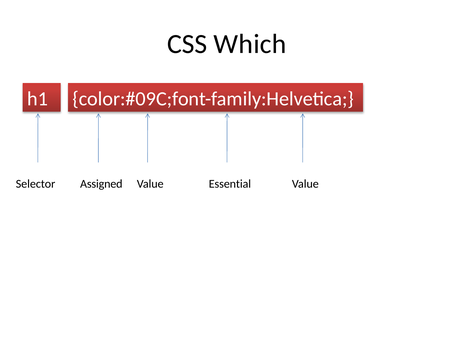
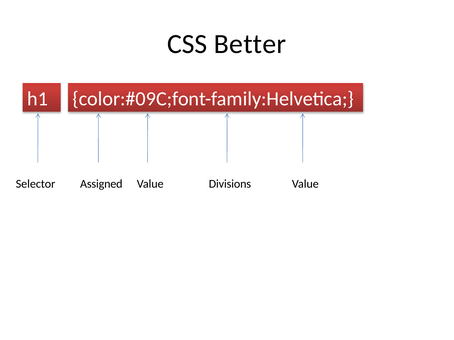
Which: Which -> Better (250, 44)
Essential: Essential -> Divisions (230, 184)
